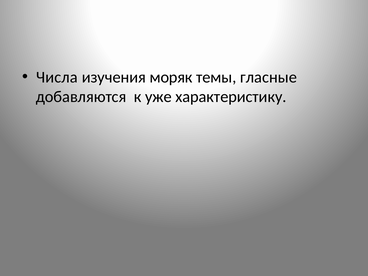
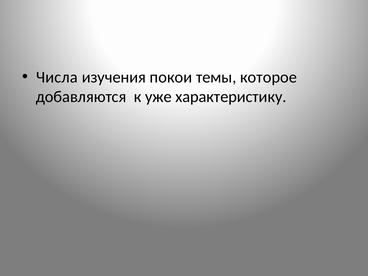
моряк: моряк -> покои (171, 77)
гласные: гласные -> которое (269, 77)
